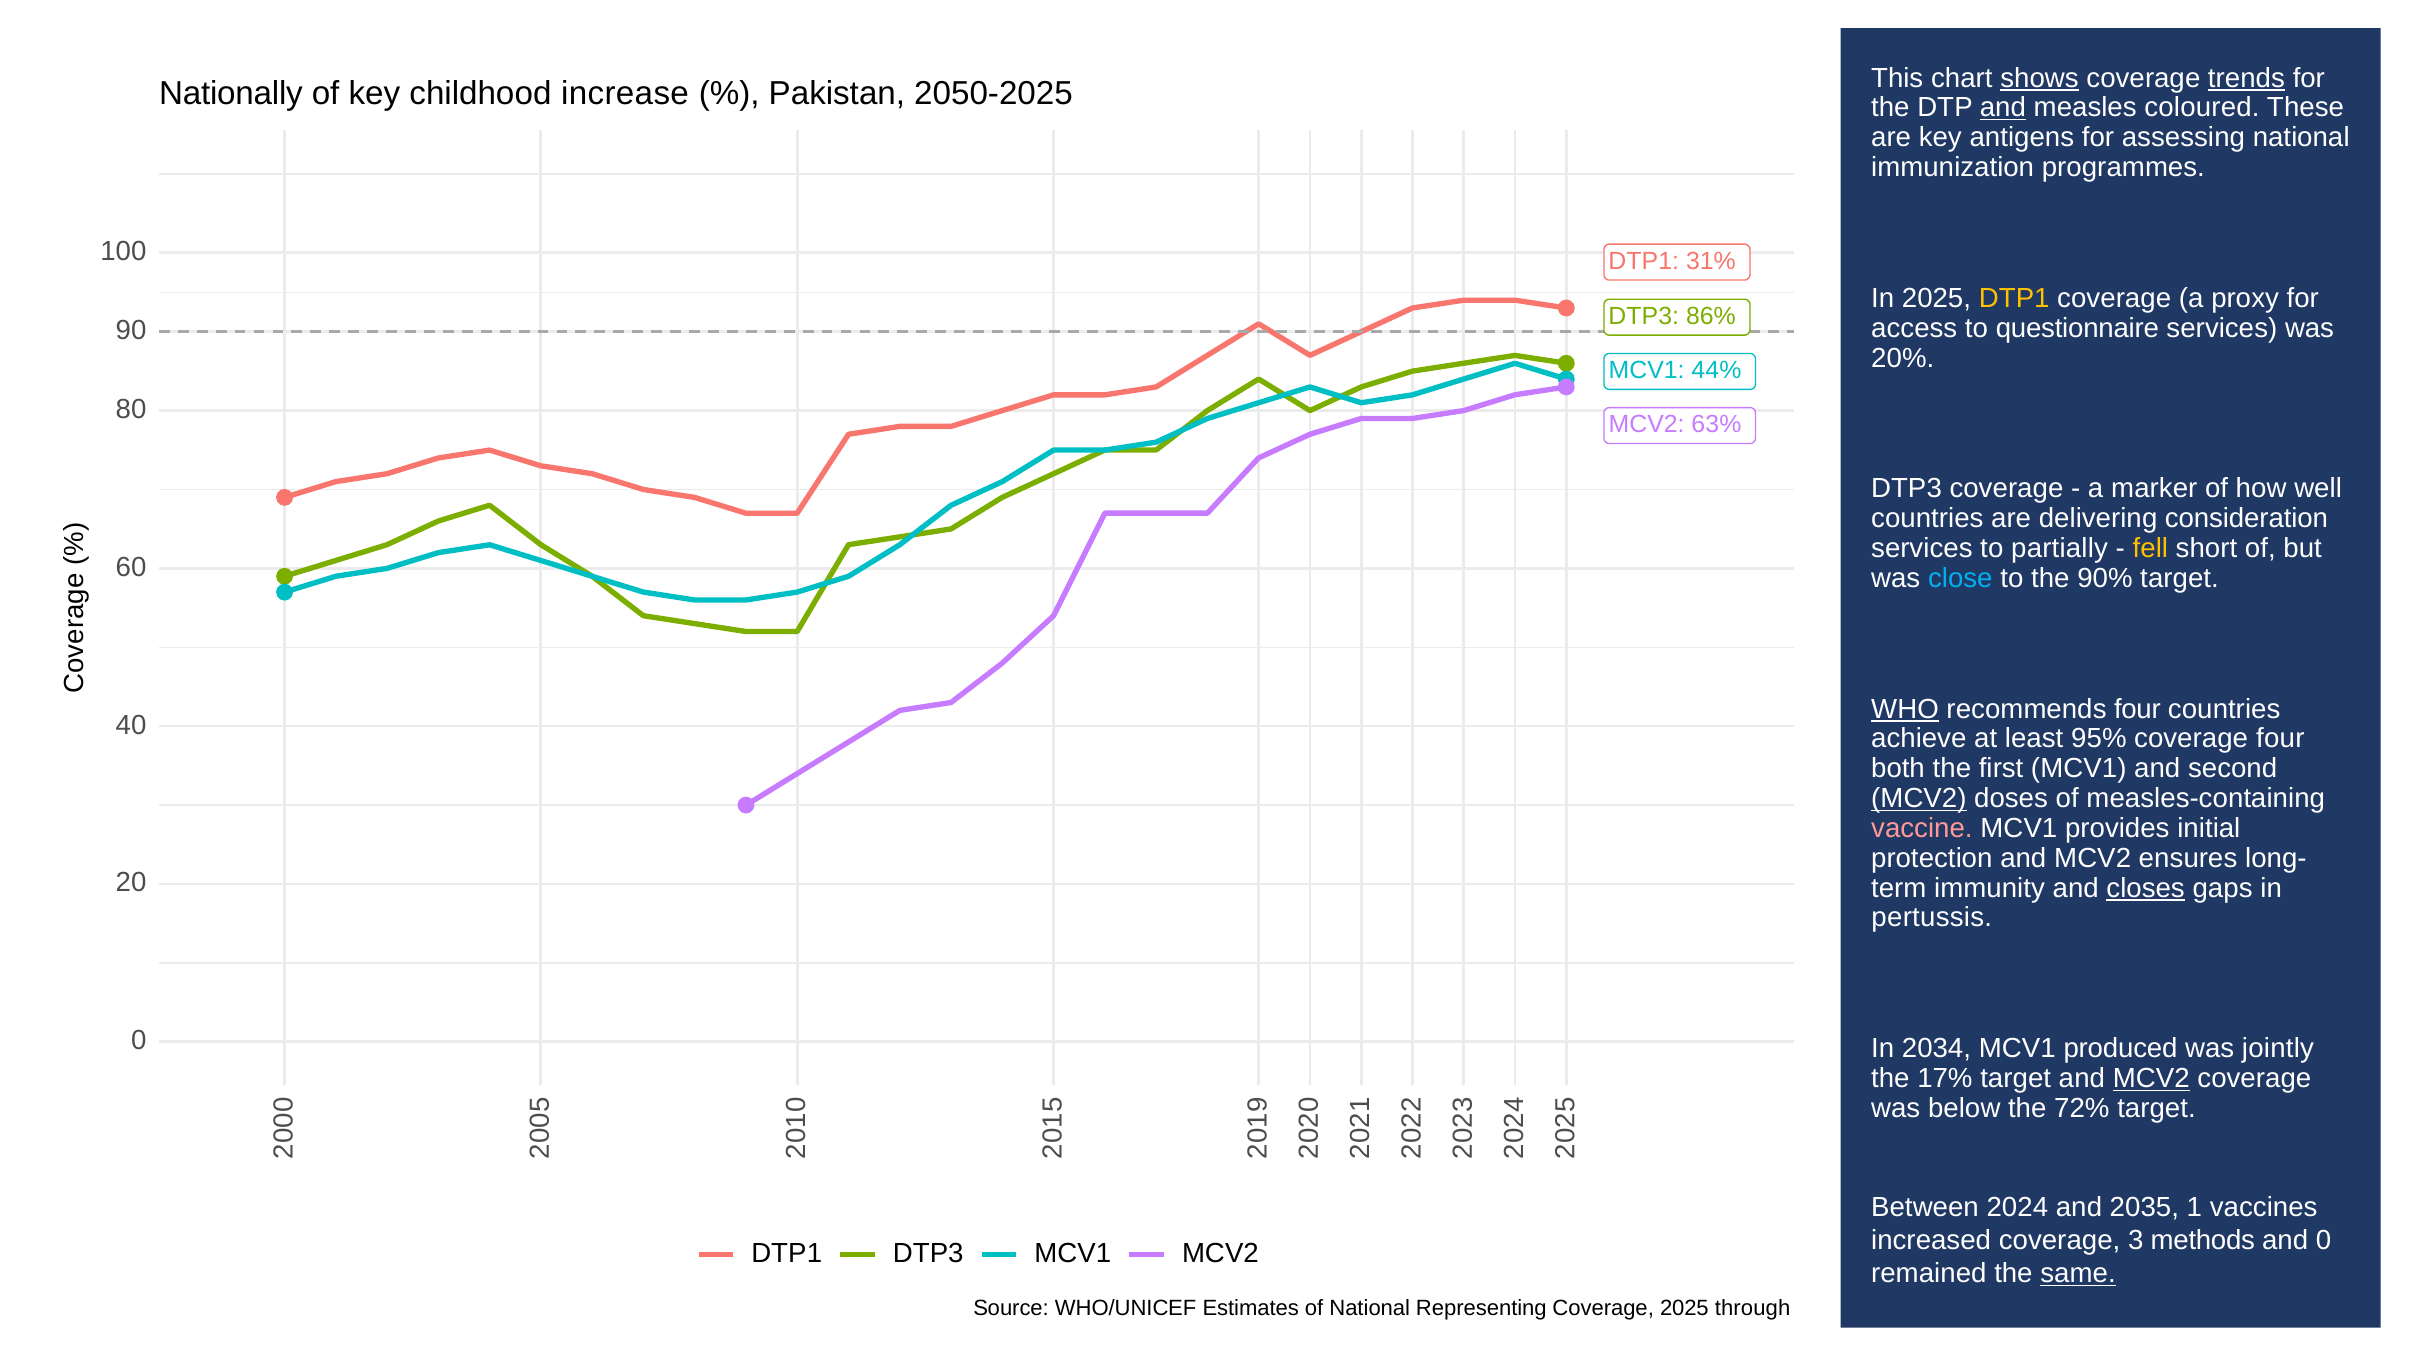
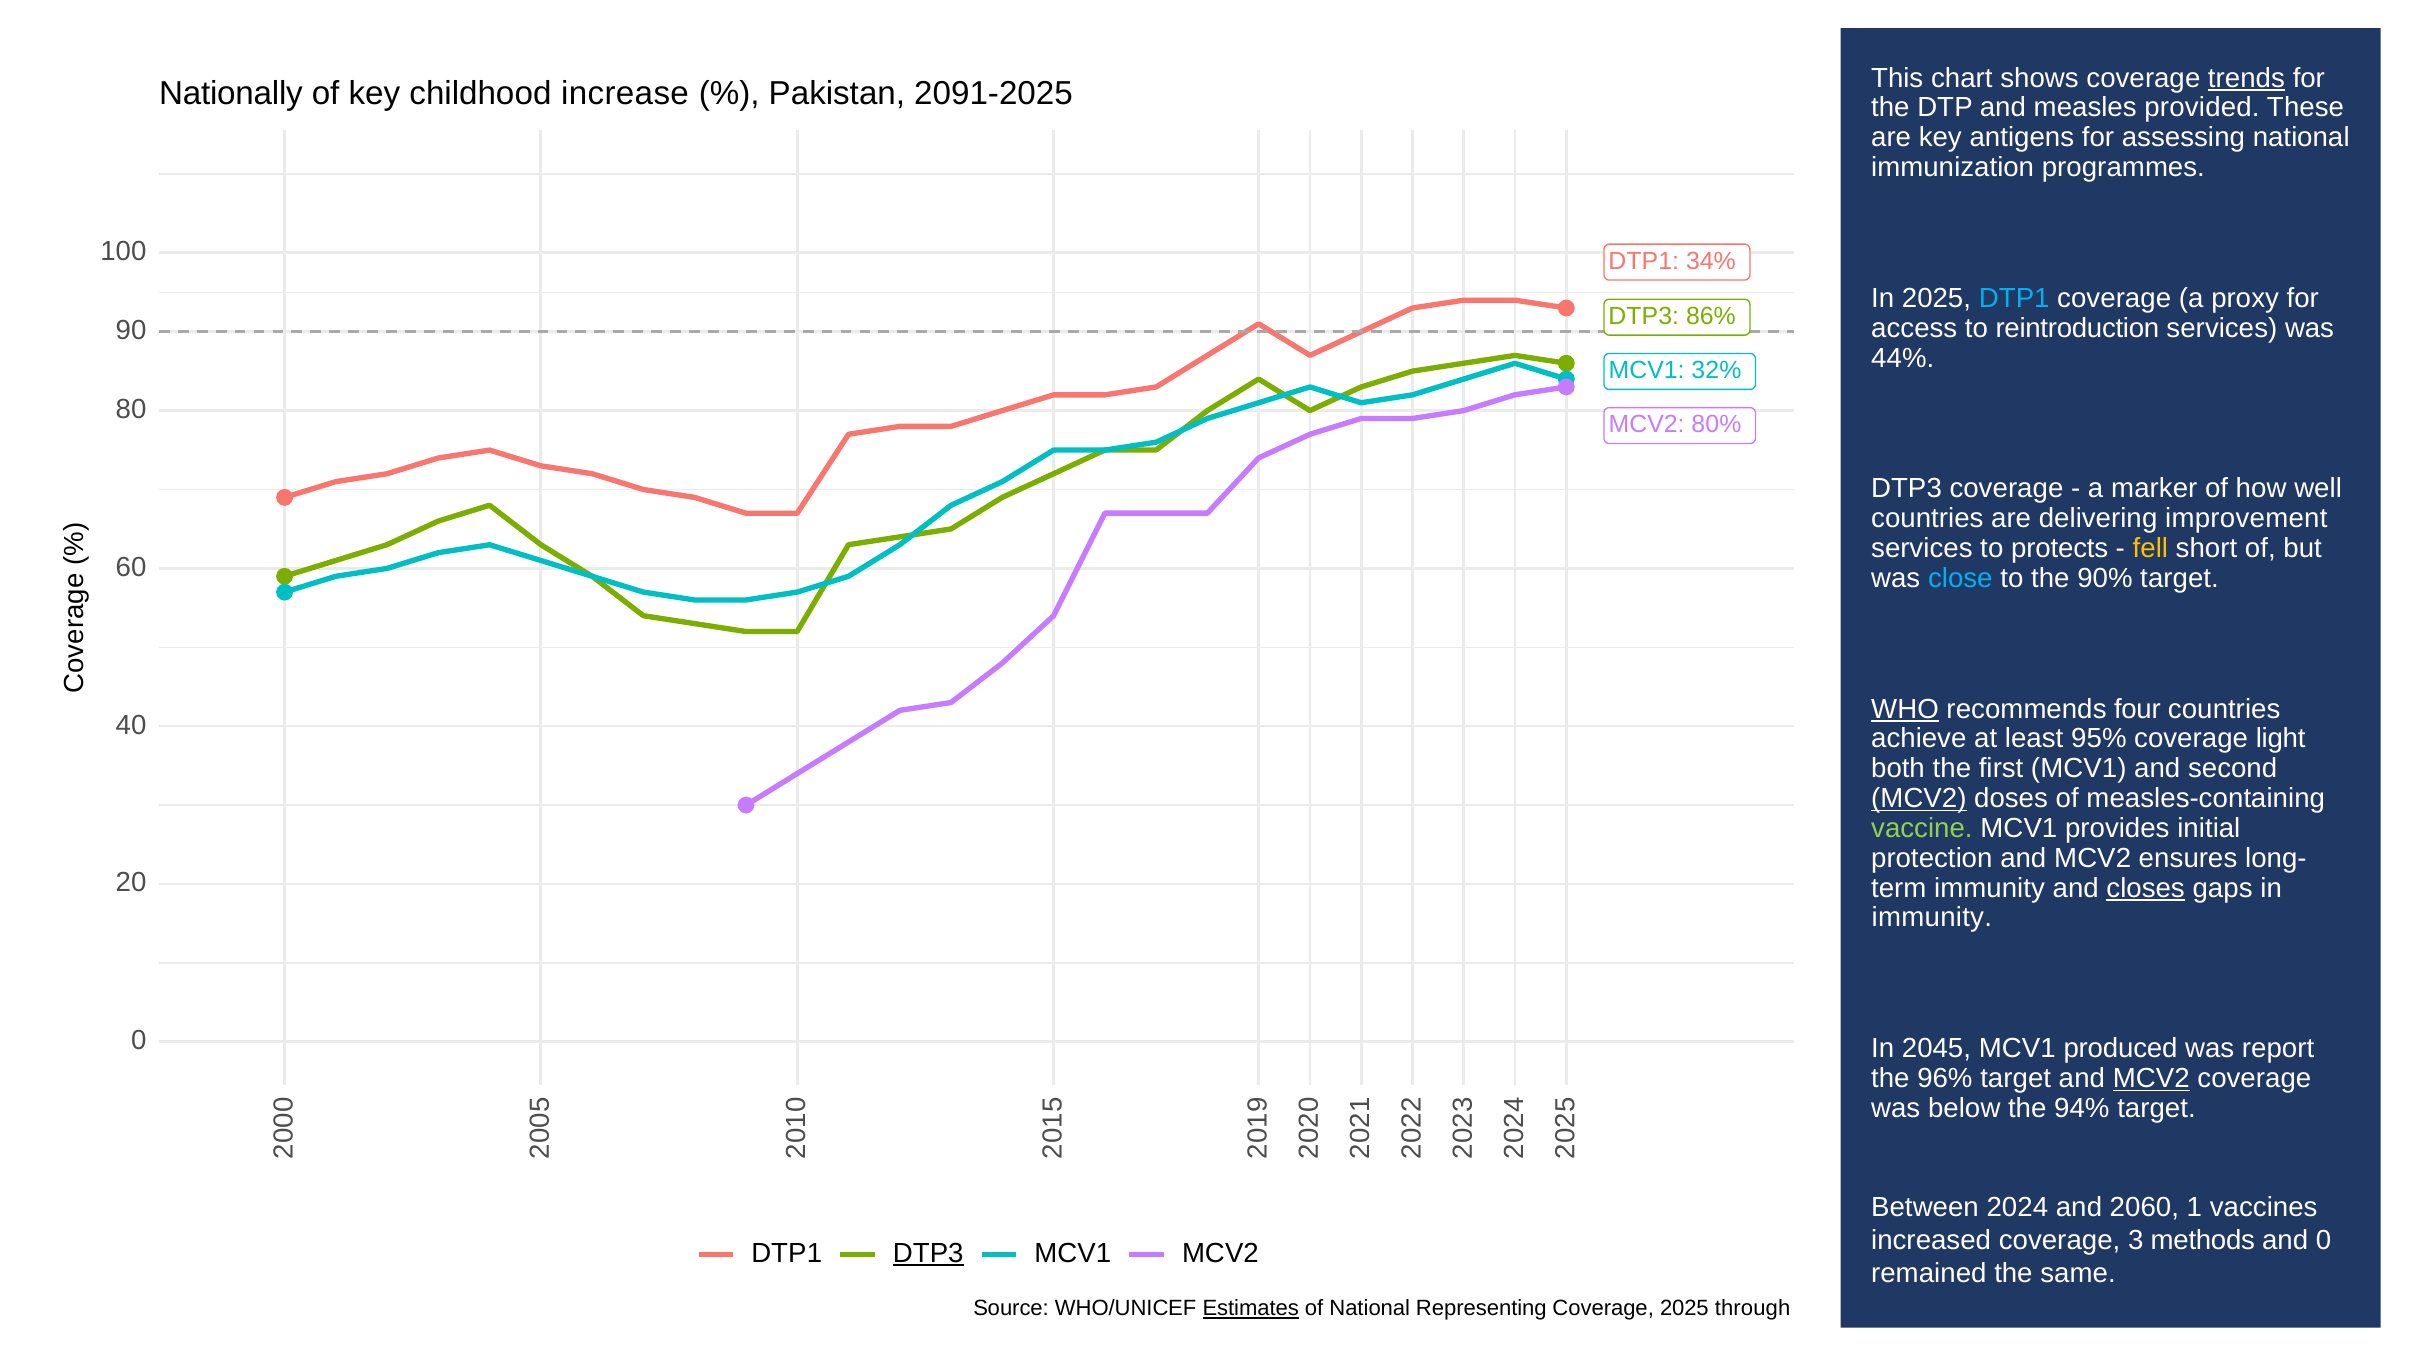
shows underline: present -> none (2040, 78)
2050-2025: 2050-2025 -> 2091-2025 (993, 93)
and underline: present -> none (2003, 108)
coloured: coloured -> provided (2202, 108)
31%: 31% -> 34% (1711, 261)
DTP1 colour: yellow -> light blue (2014, 298)
questionnaire: questionnaire -> reintroduction (2077, 328)
20%: 20% -> 44% (1903, 358)
44%: 44% -> 32% (1716, 370)
63%: 63% -> 80% (1716, 424)
consideration: consideration -> improvement (2246, 519)
partially: partially -> protects (2060, 548)
coverage four: four -> light (2281, 739)
vaccine colour: pink -> light green (1922, 828)
pertussis: pertussis -> immunity (1932, 918)
2034: 2034 -> 2045 (1936, 1049)
jointly: jointly -> report (2278, 1049)
17%: 17% -> 96% (1945, 1079)
72%: 72% -> 94% (2082, 1108)
2035: 2035 -> 2060 (2144, 1207)
DTP3 underline: none -> present (928, 1254)
same underline: present -> none (2078, 1274)
Estimates underline: none -> present (1251, 1309)
